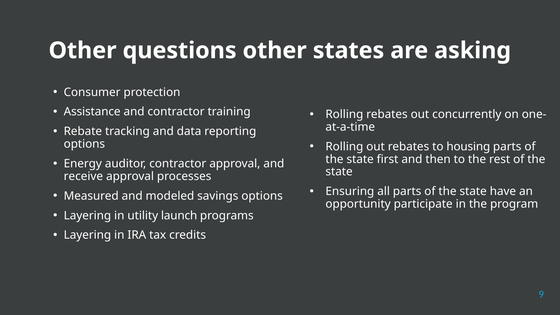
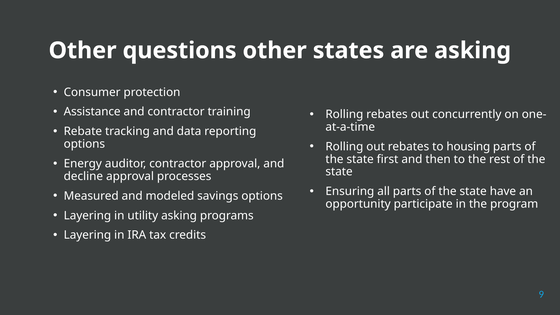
receive: receive -> decline (83, 176)
utility launch: launch -> asking (179, 215)
